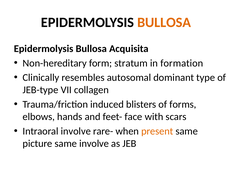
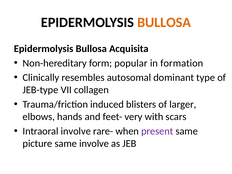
stratum: stratum -> popular (131, 63)
forms: forms -> larger (183, 104)
face: face -> very (133, 117)
present colour: orange -> purple (157, 131)
